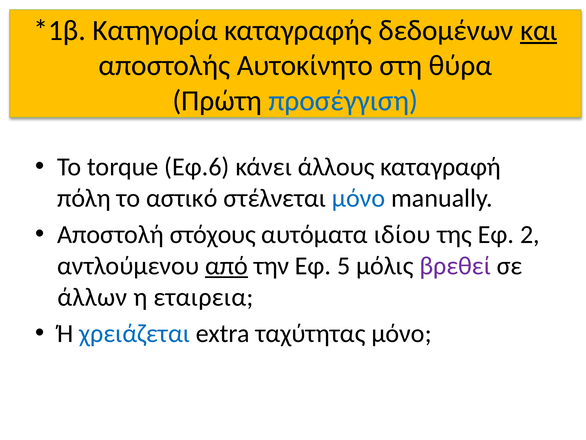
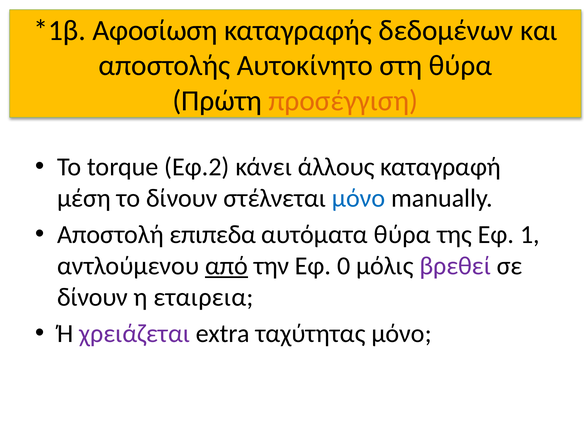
Κατηγορία: Κατηγορία -> Αφοσίωση (155, 30)
και underline: present -> none (539, 30)
προσέγγιση colour: blue -> orange (343, 101)
Εφ.6: Εφ.6 -> Εφ.2 (197, 167)
πόλη: πόλη -> μέση (84, 198)
το αστικό: αστικό -> δίνουν (182, 198)
στόχους: στόχους -> επιπεδα (213, 234)
αυτόματα ιδίου: ιδίου -> θύρα (402, 234)
2: 2 -> 1 (530, 234)
5: 5 -> 0 (344, 266)
άλλων: άλλων -> δίνουν (93, 297)
χρειάζεται colour: blue -> purple (135, 333)
